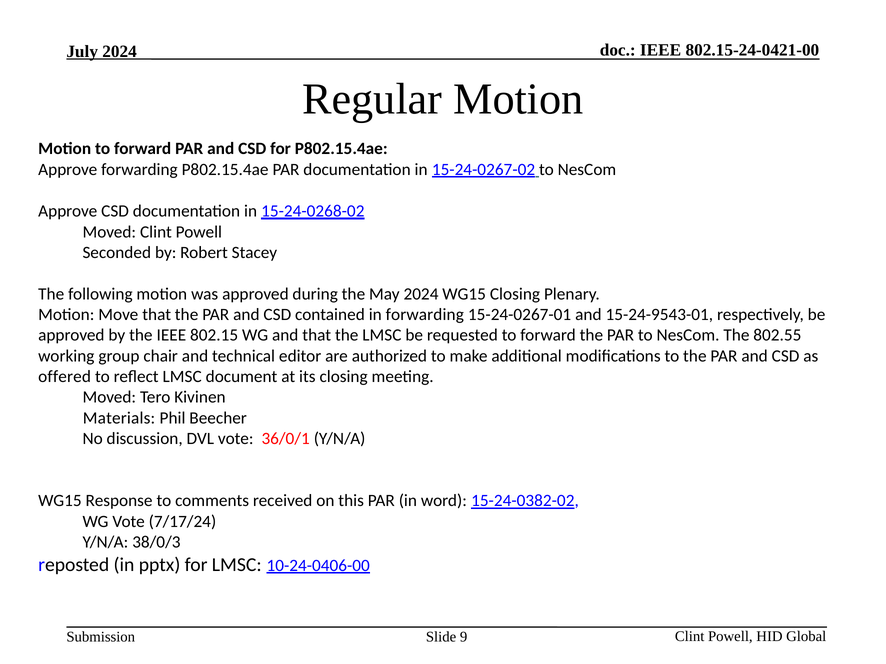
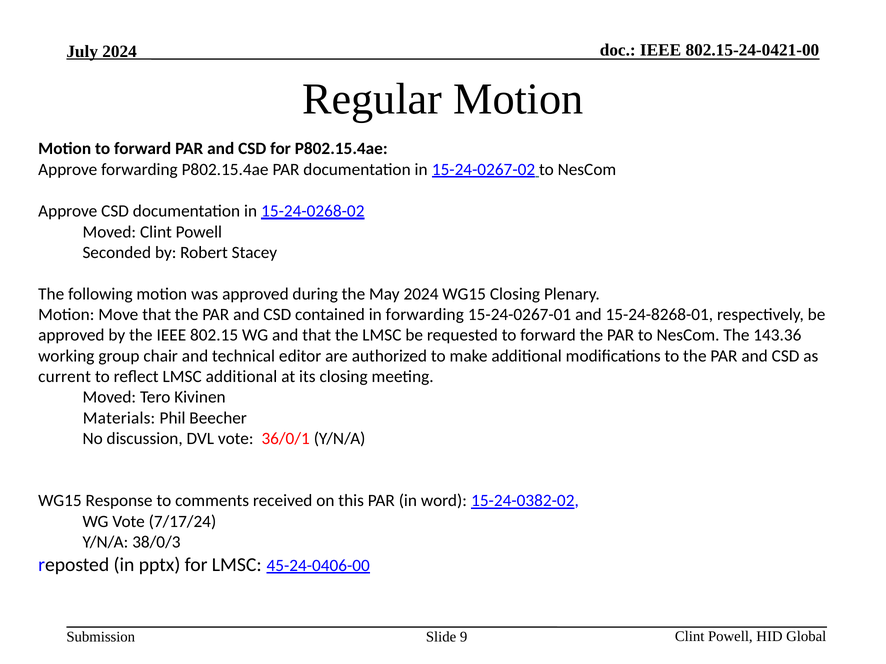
15-24-9543-01: 15-24-9543-01 -> 15-24-8268-01 (659, 315)
802.55: 802.55 -> 143.36 (777, 336)
offered: offered -> current (65, 377)
LMSC document: document -> additional (241, 377)
10-24-0406-00: 10-24-0406-00 -> 45-24-0406-00 (318, 566)
